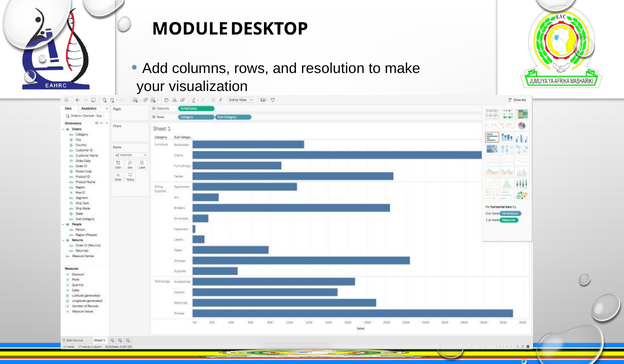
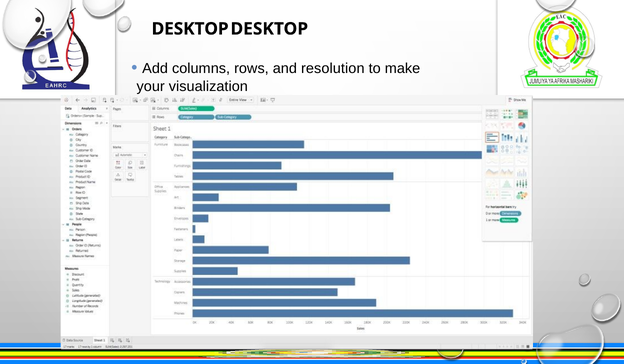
MODULE: MODULE -> DESKTOP (190, 29)
